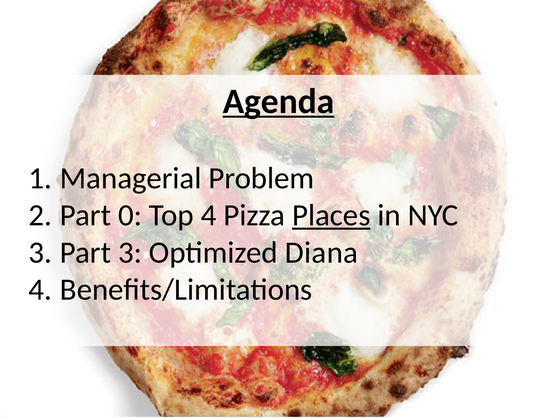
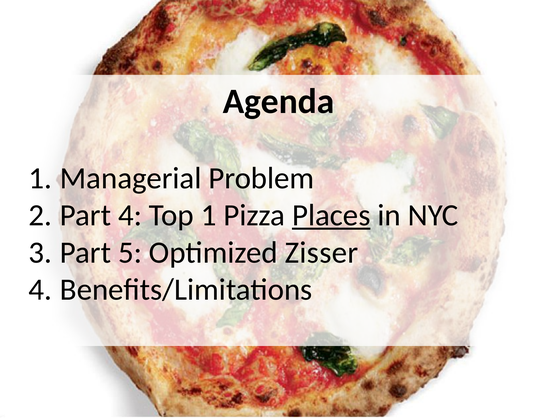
Agenda underline: present -> none (278, 101)
Part 0: 0 -> 4 (130, 215)
Top 4: 4 -> 1 (209, 215)
Part 3: 3 -> 5 (130, 252)
Diana: Diana -> Zisser (321, 252)
